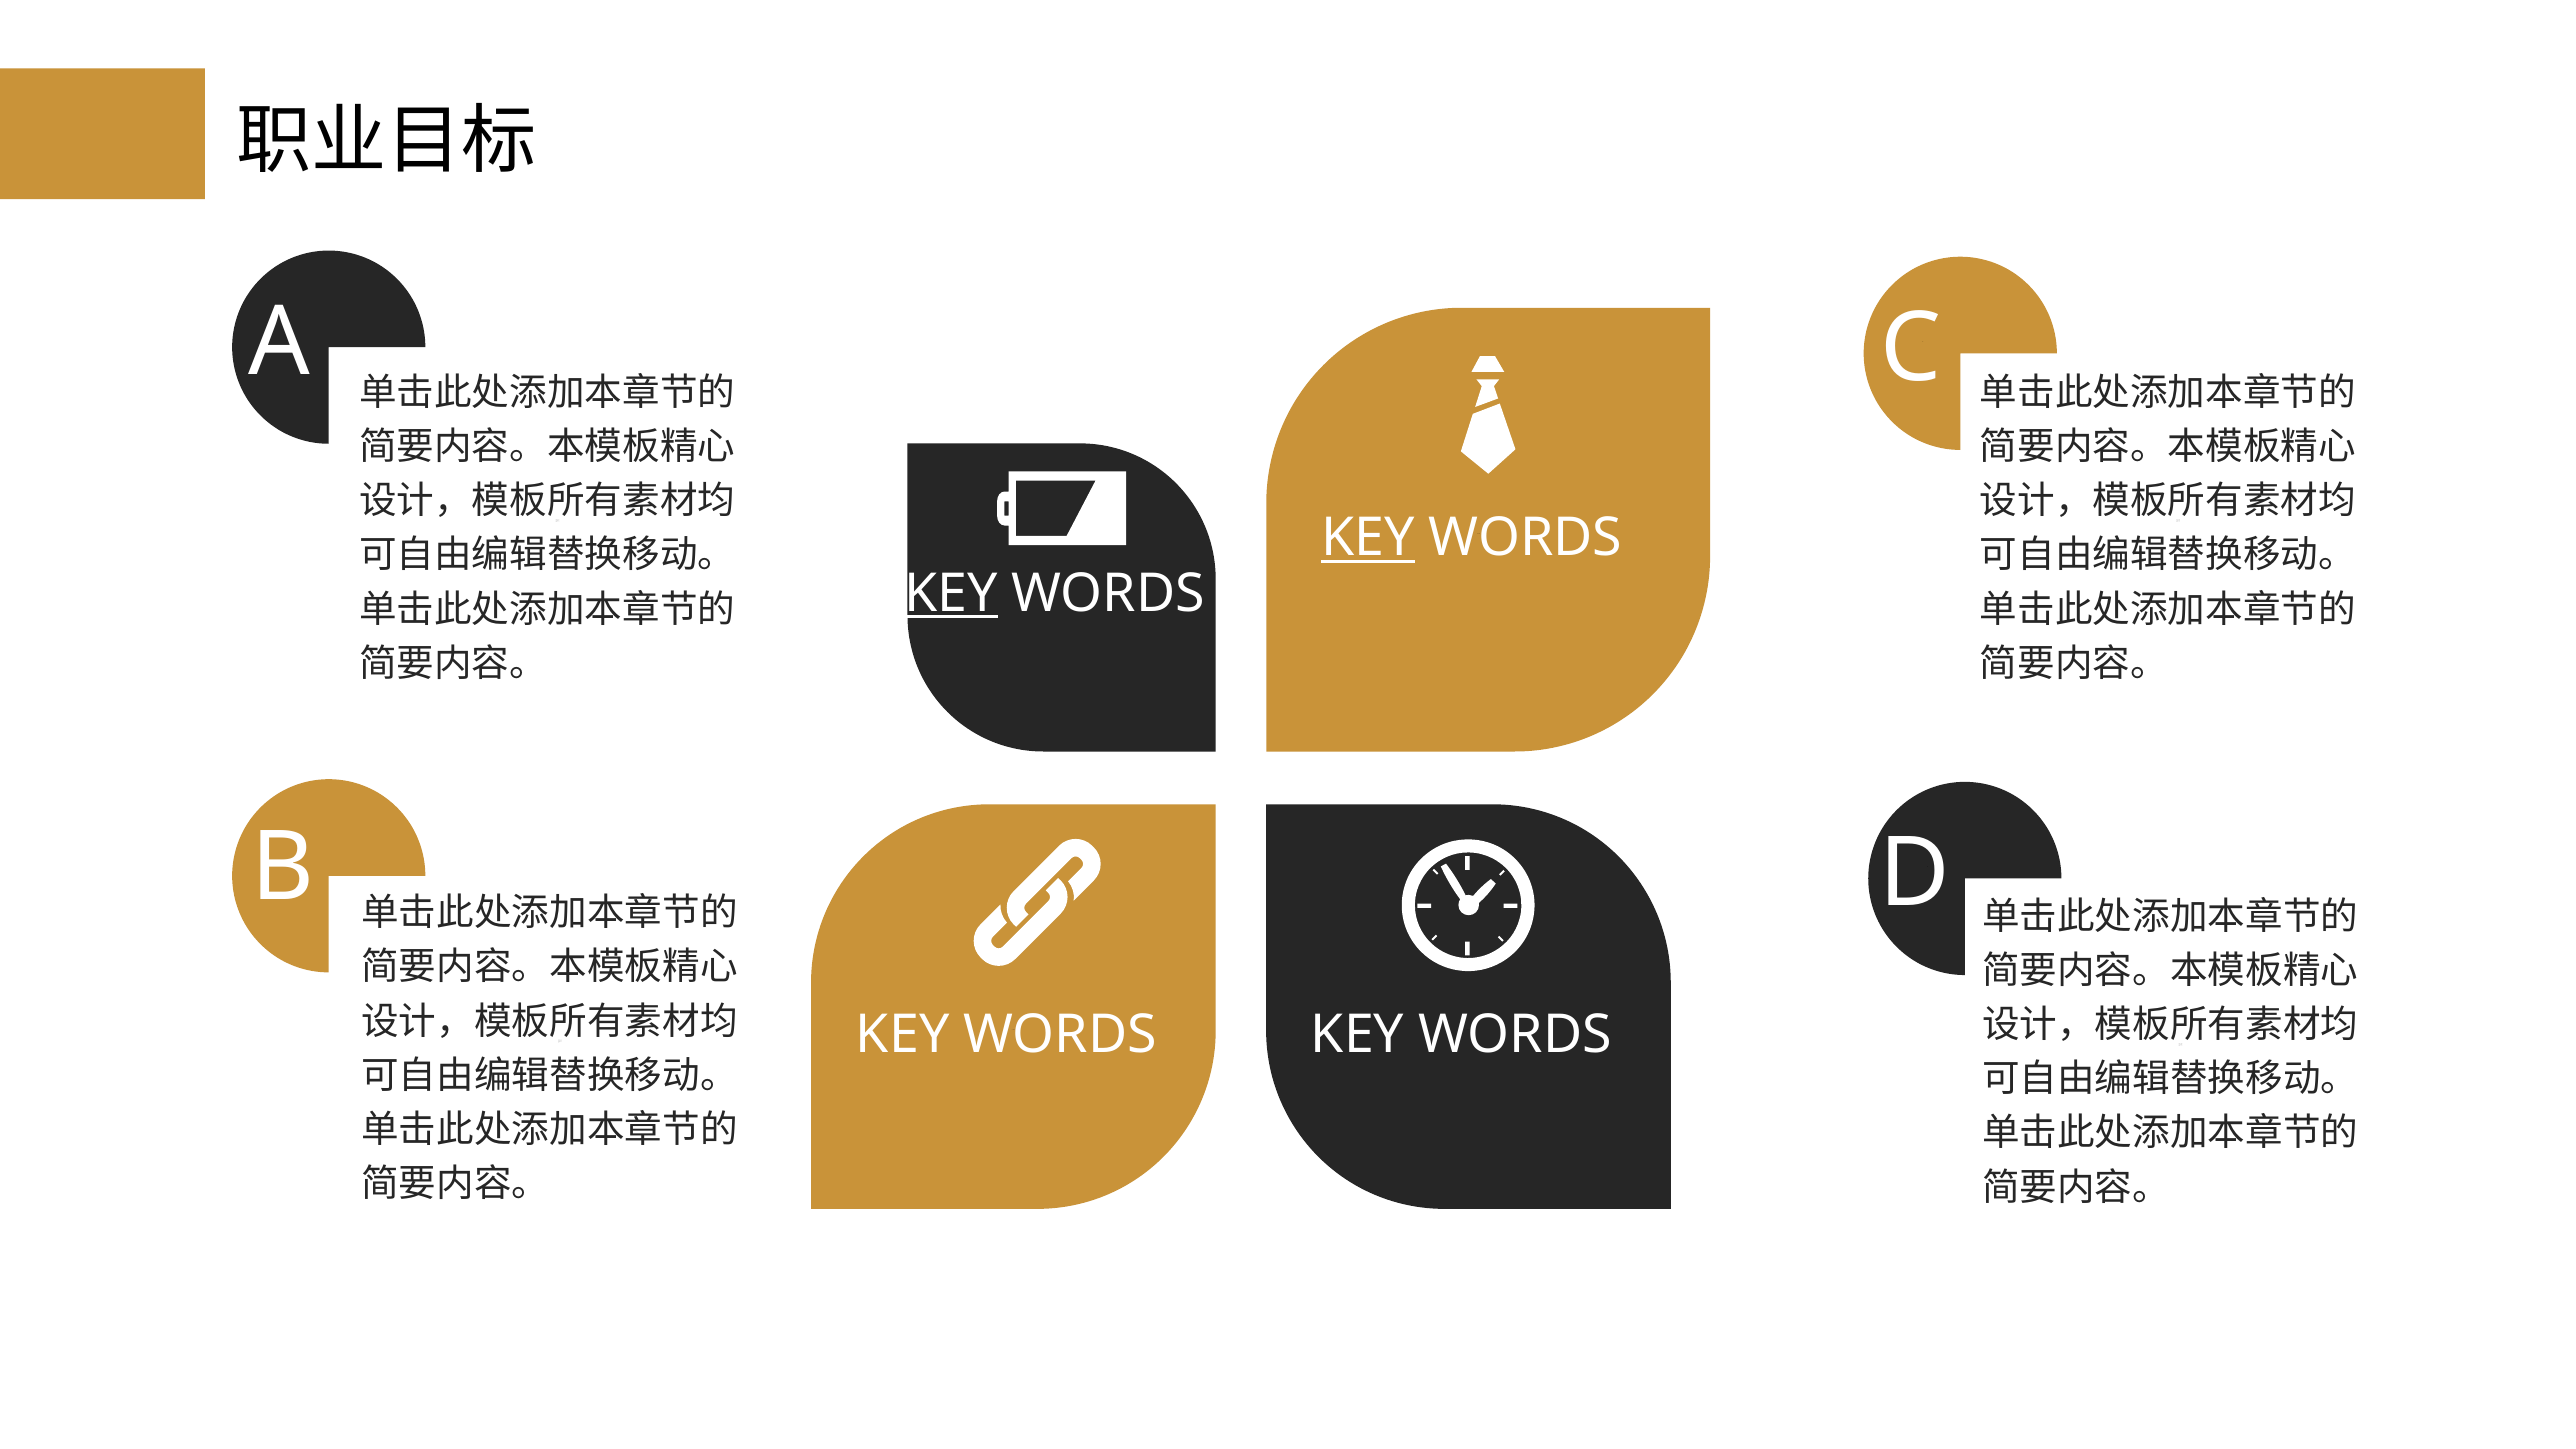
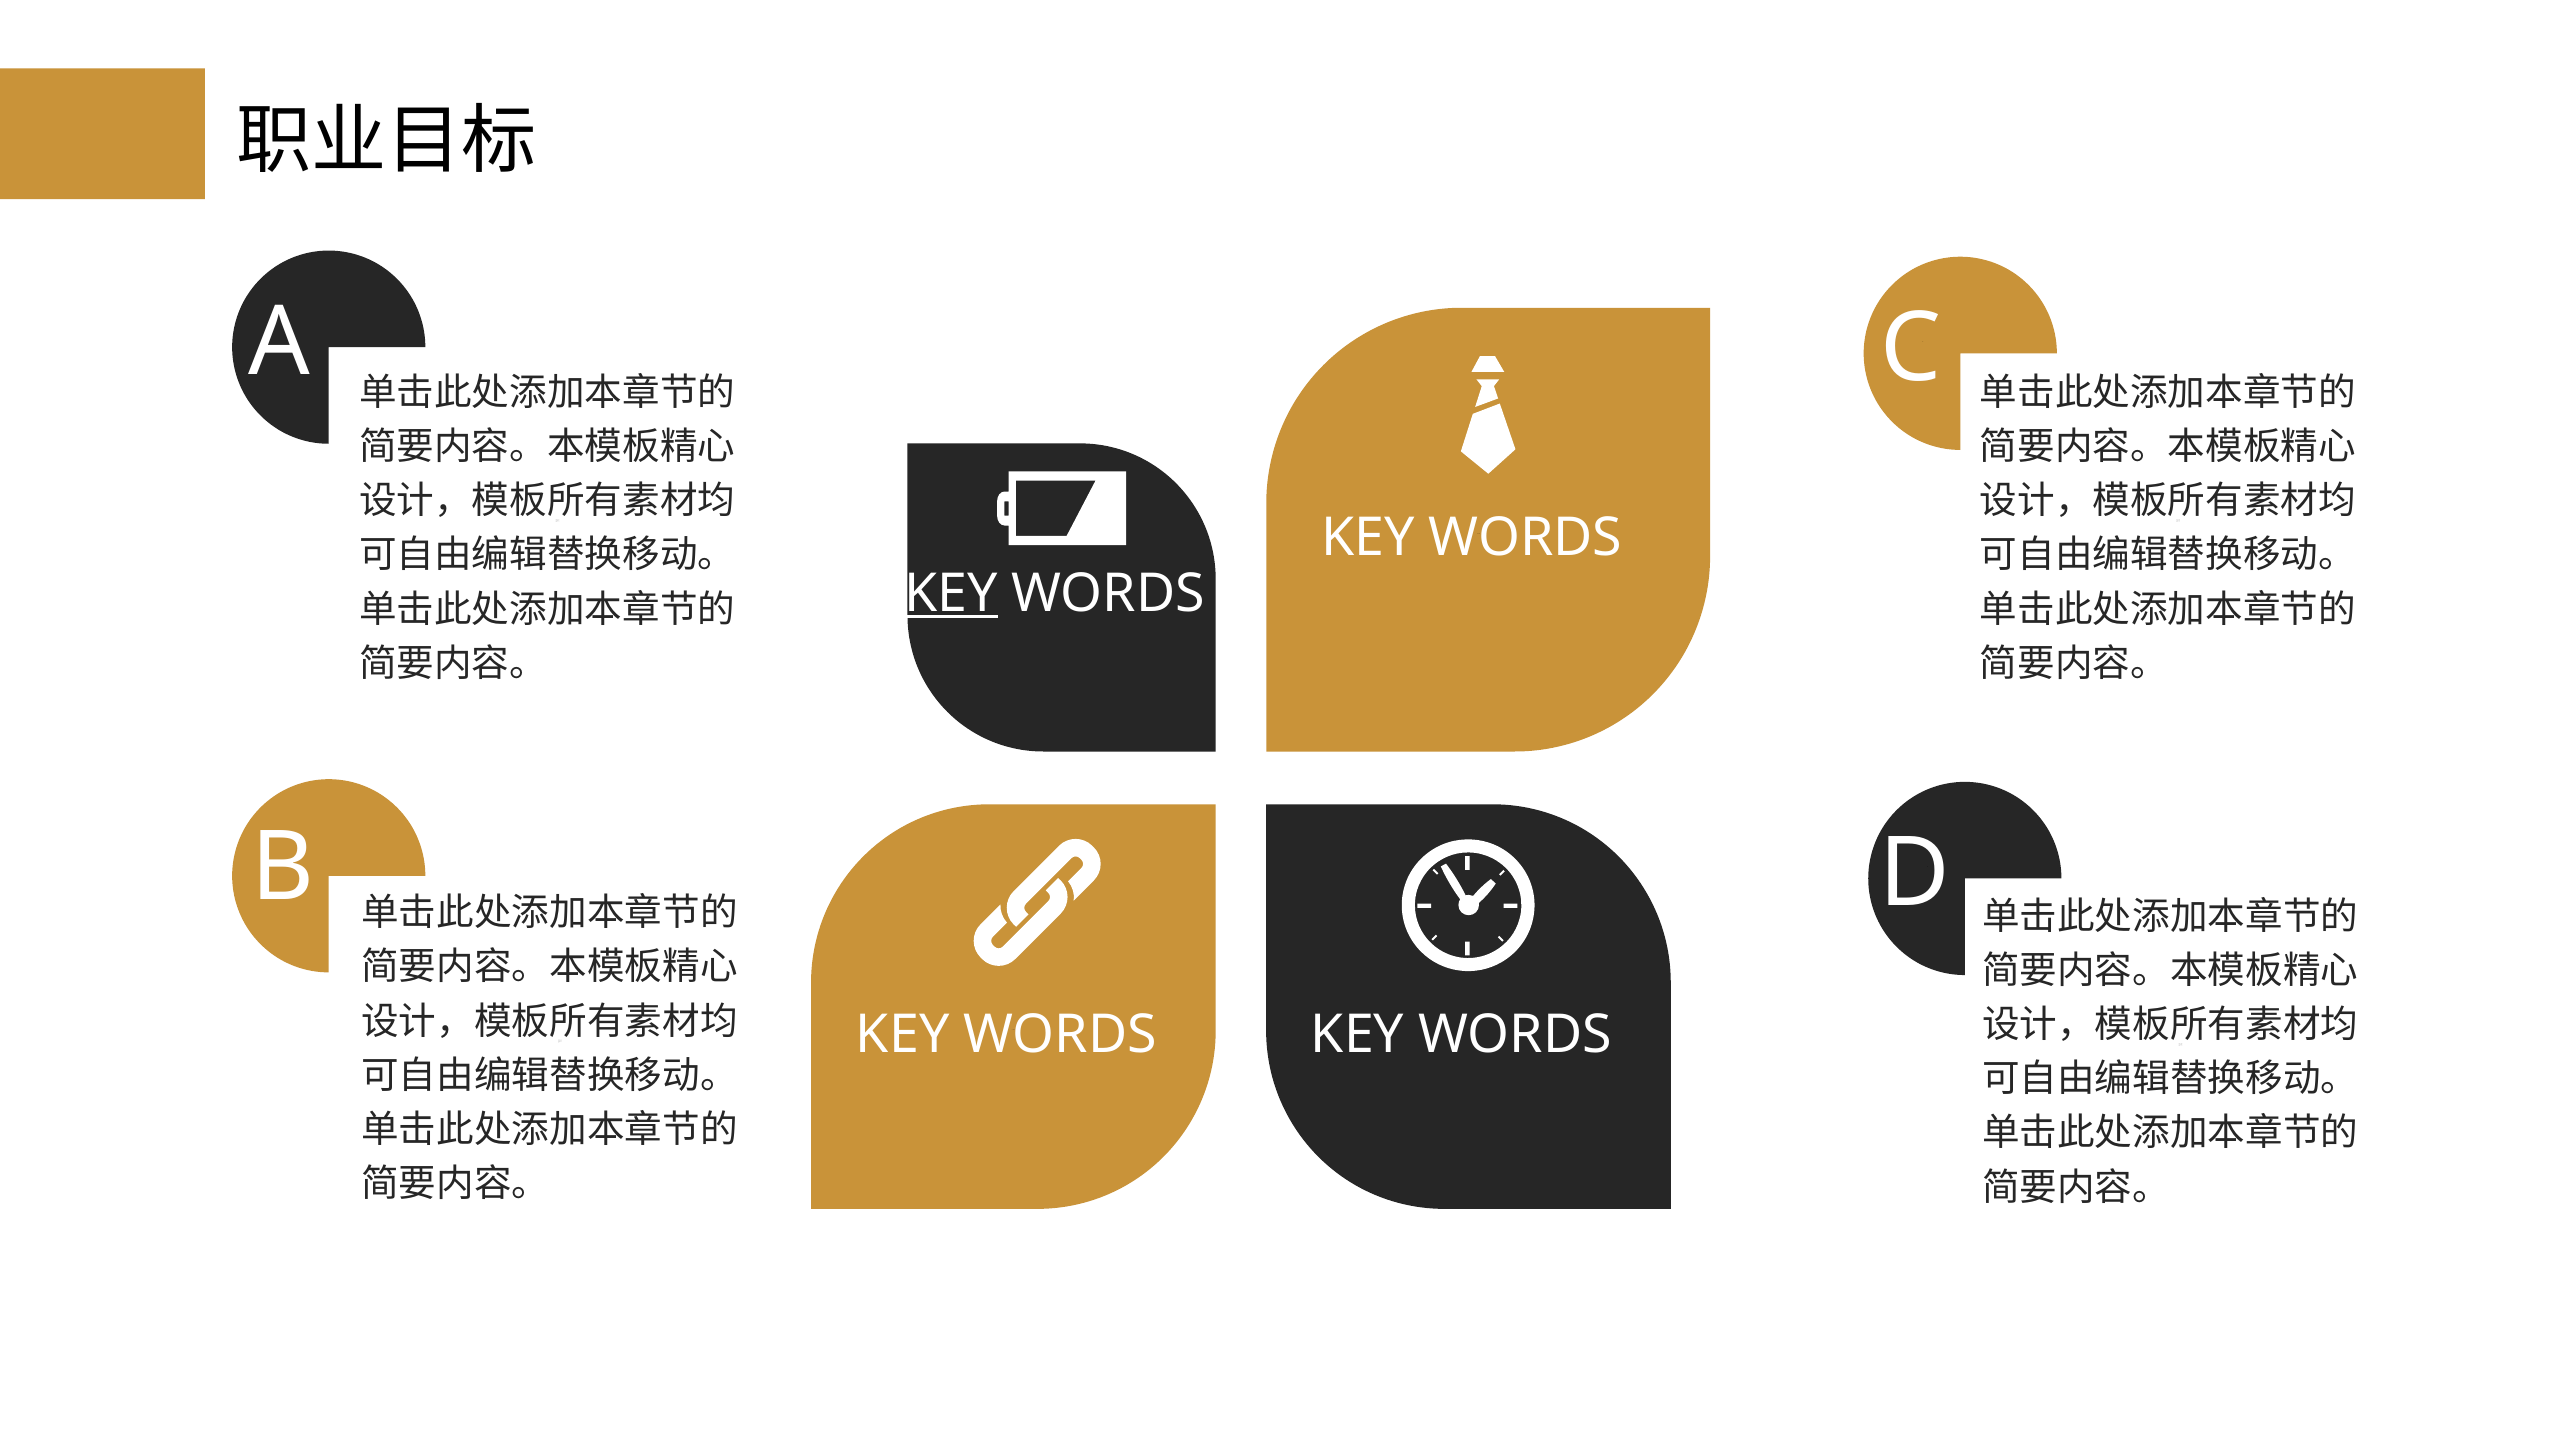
KEY underline: present -> none (1368, 538)
